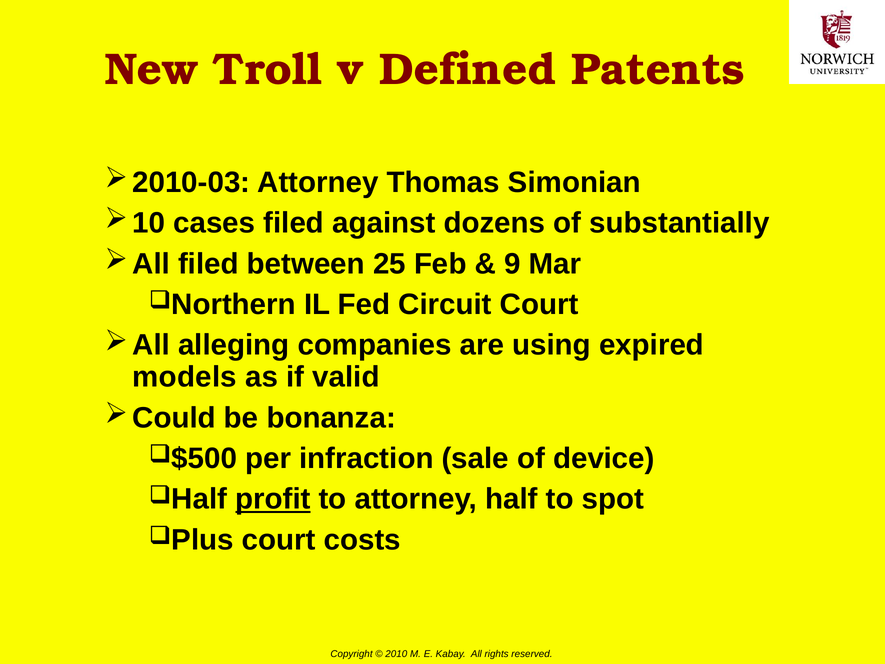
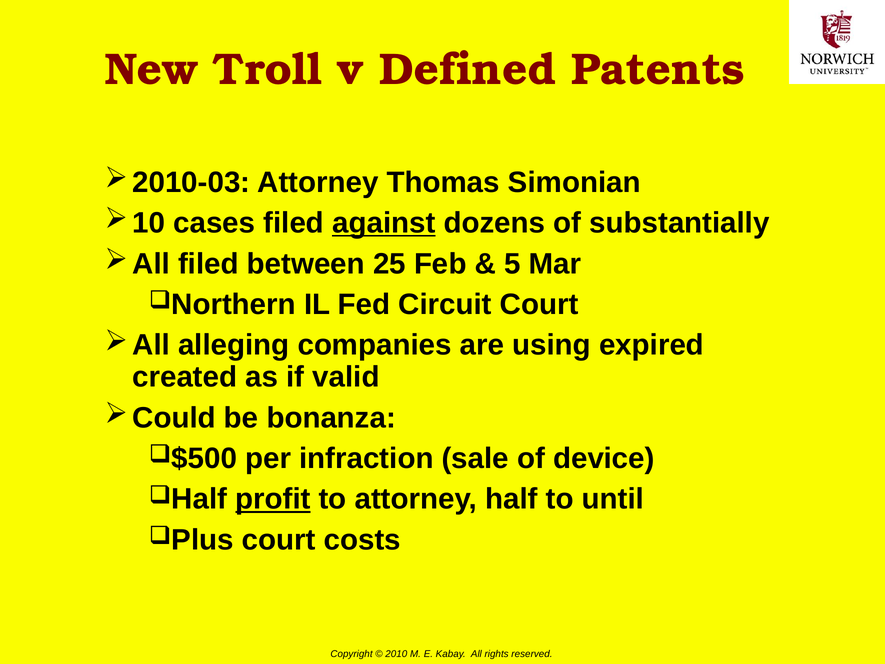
against underline: none -> present (384, 223)
9: 9 -> 5 (512, 264)
models: models -> created (185, 377)
spot: spot -> until (613, 499)
